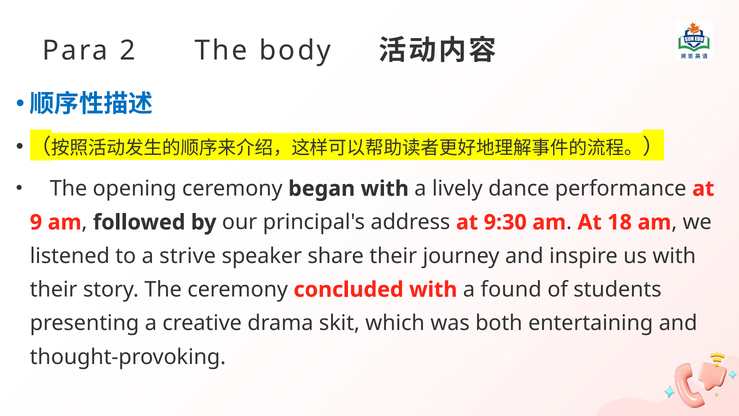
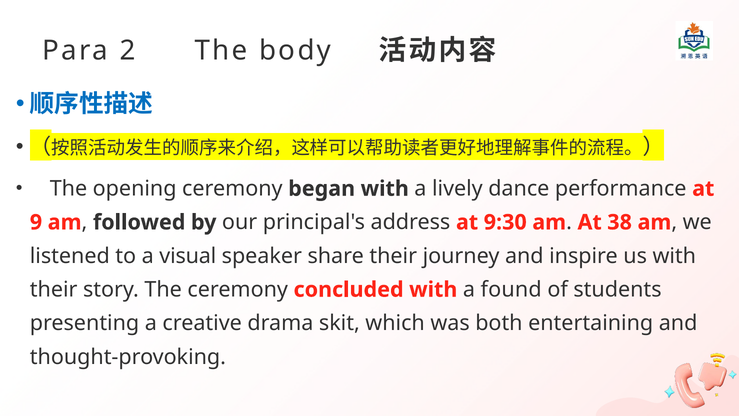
18: 18 -> 38 (620, 222)
strive: strive -> visual (188, 256)
